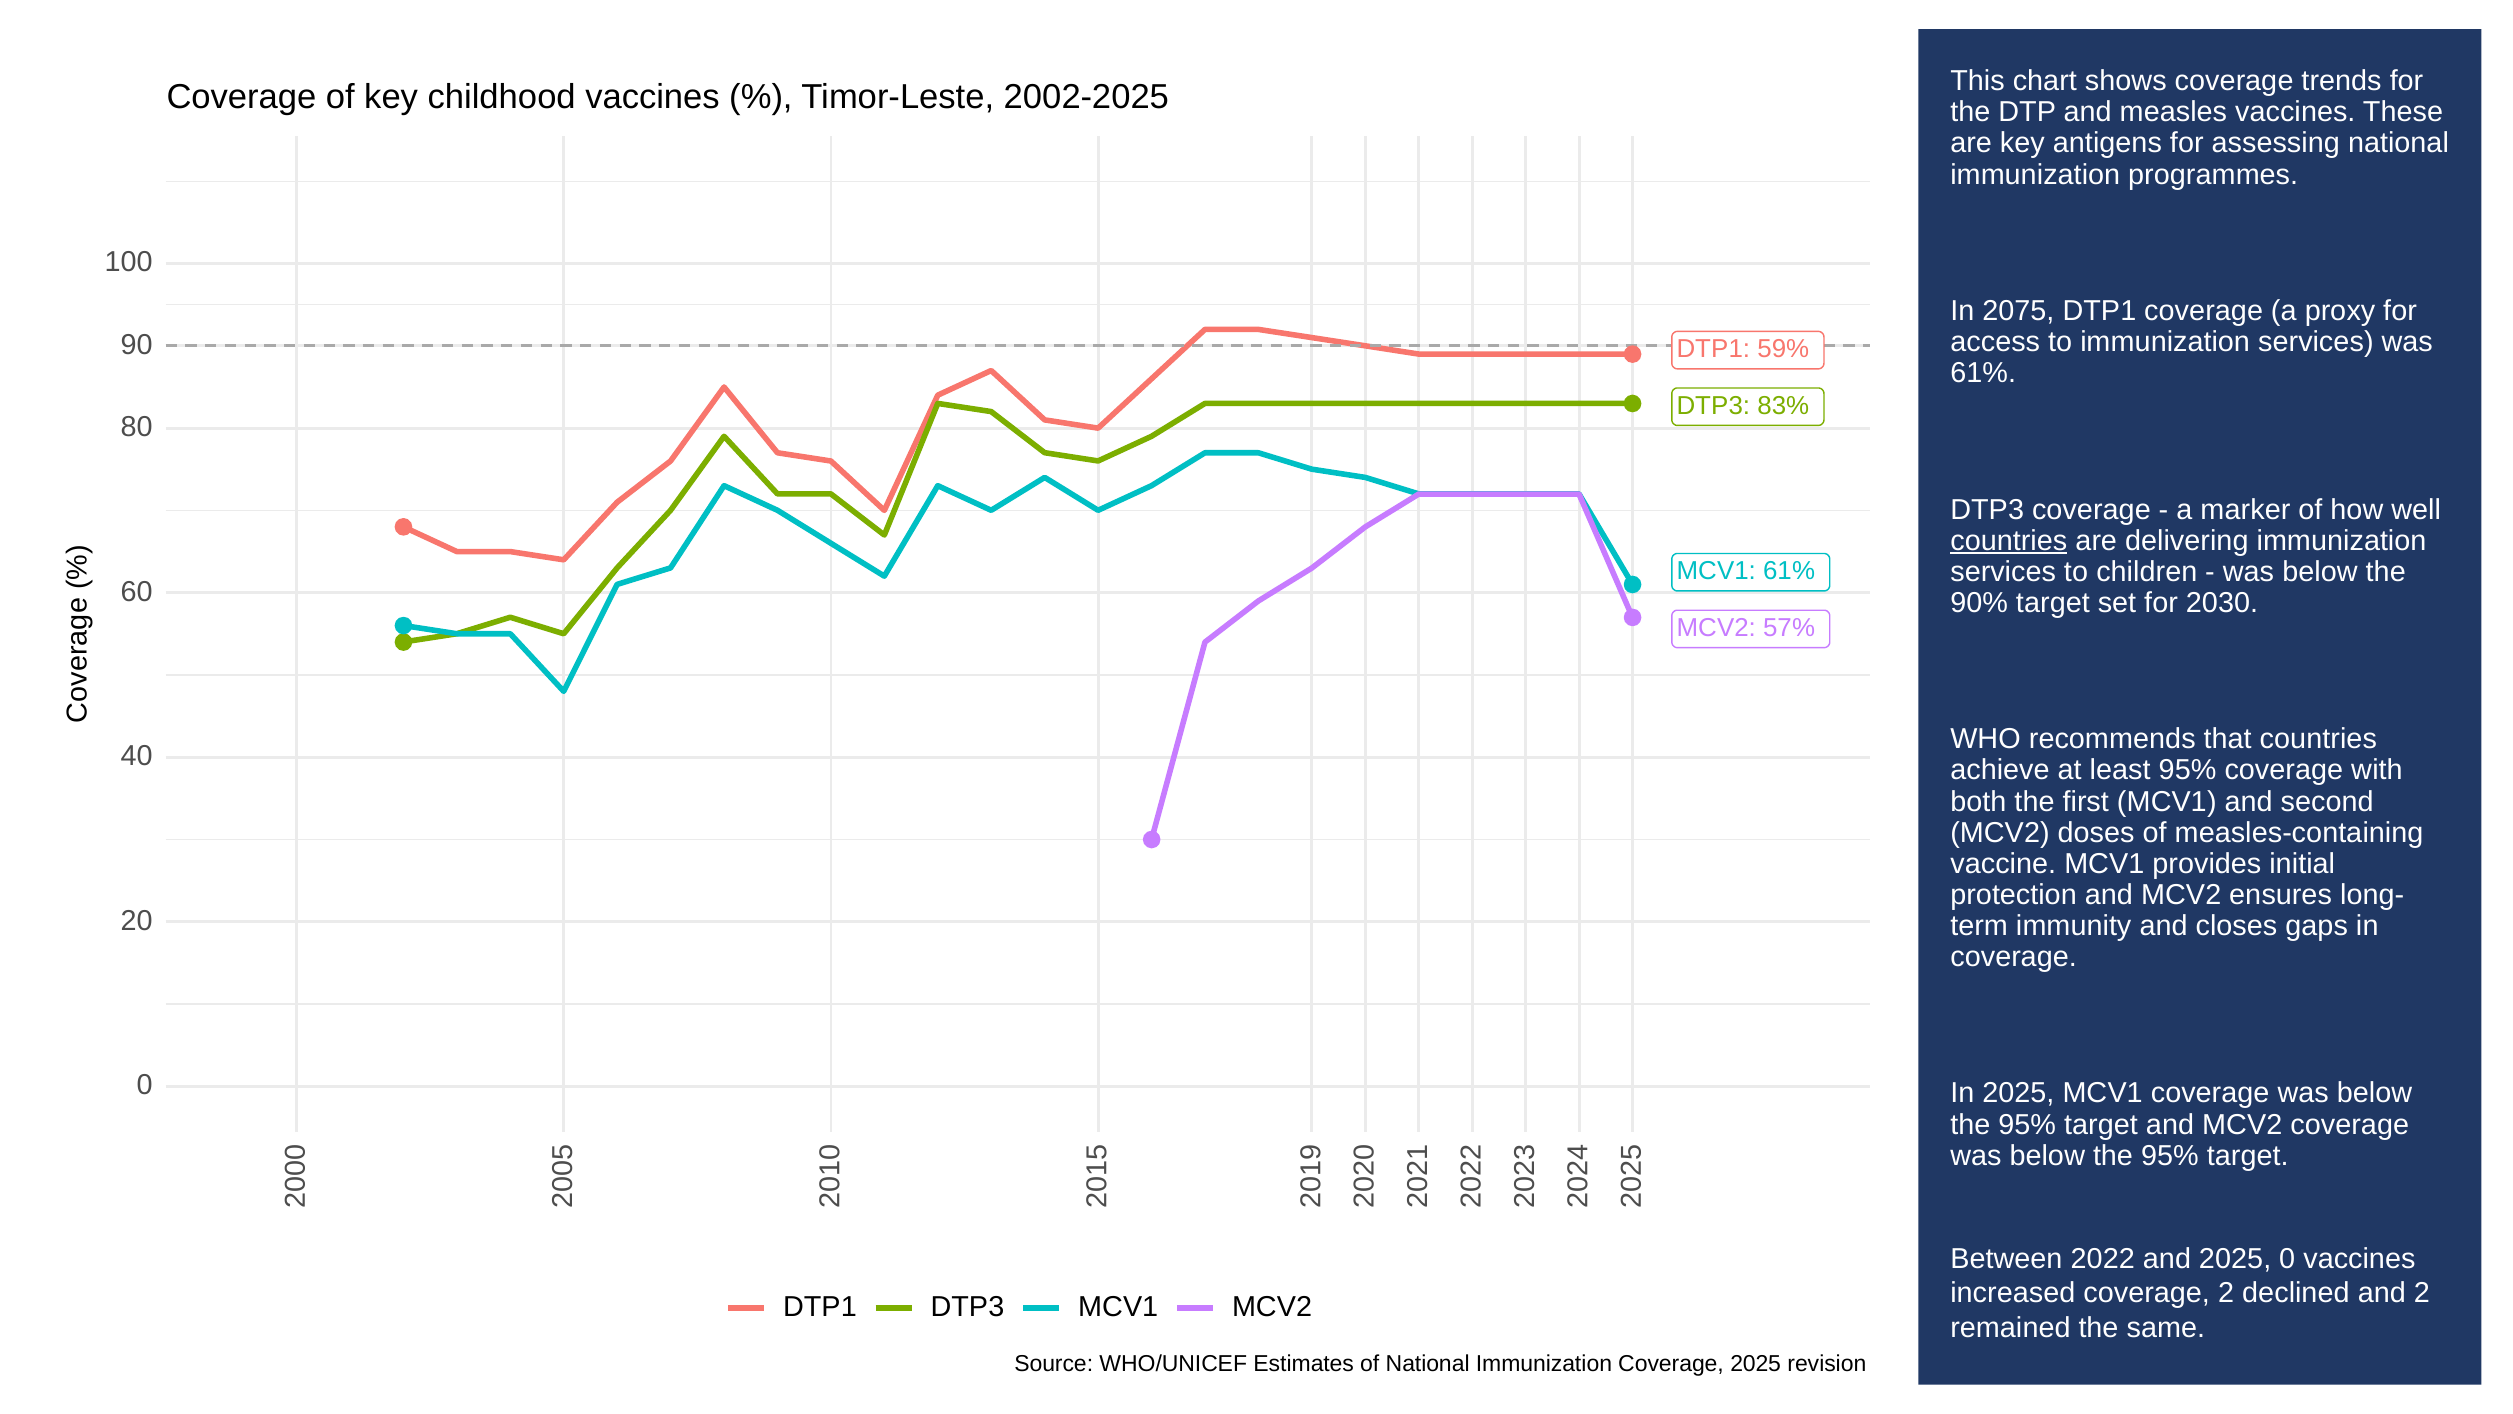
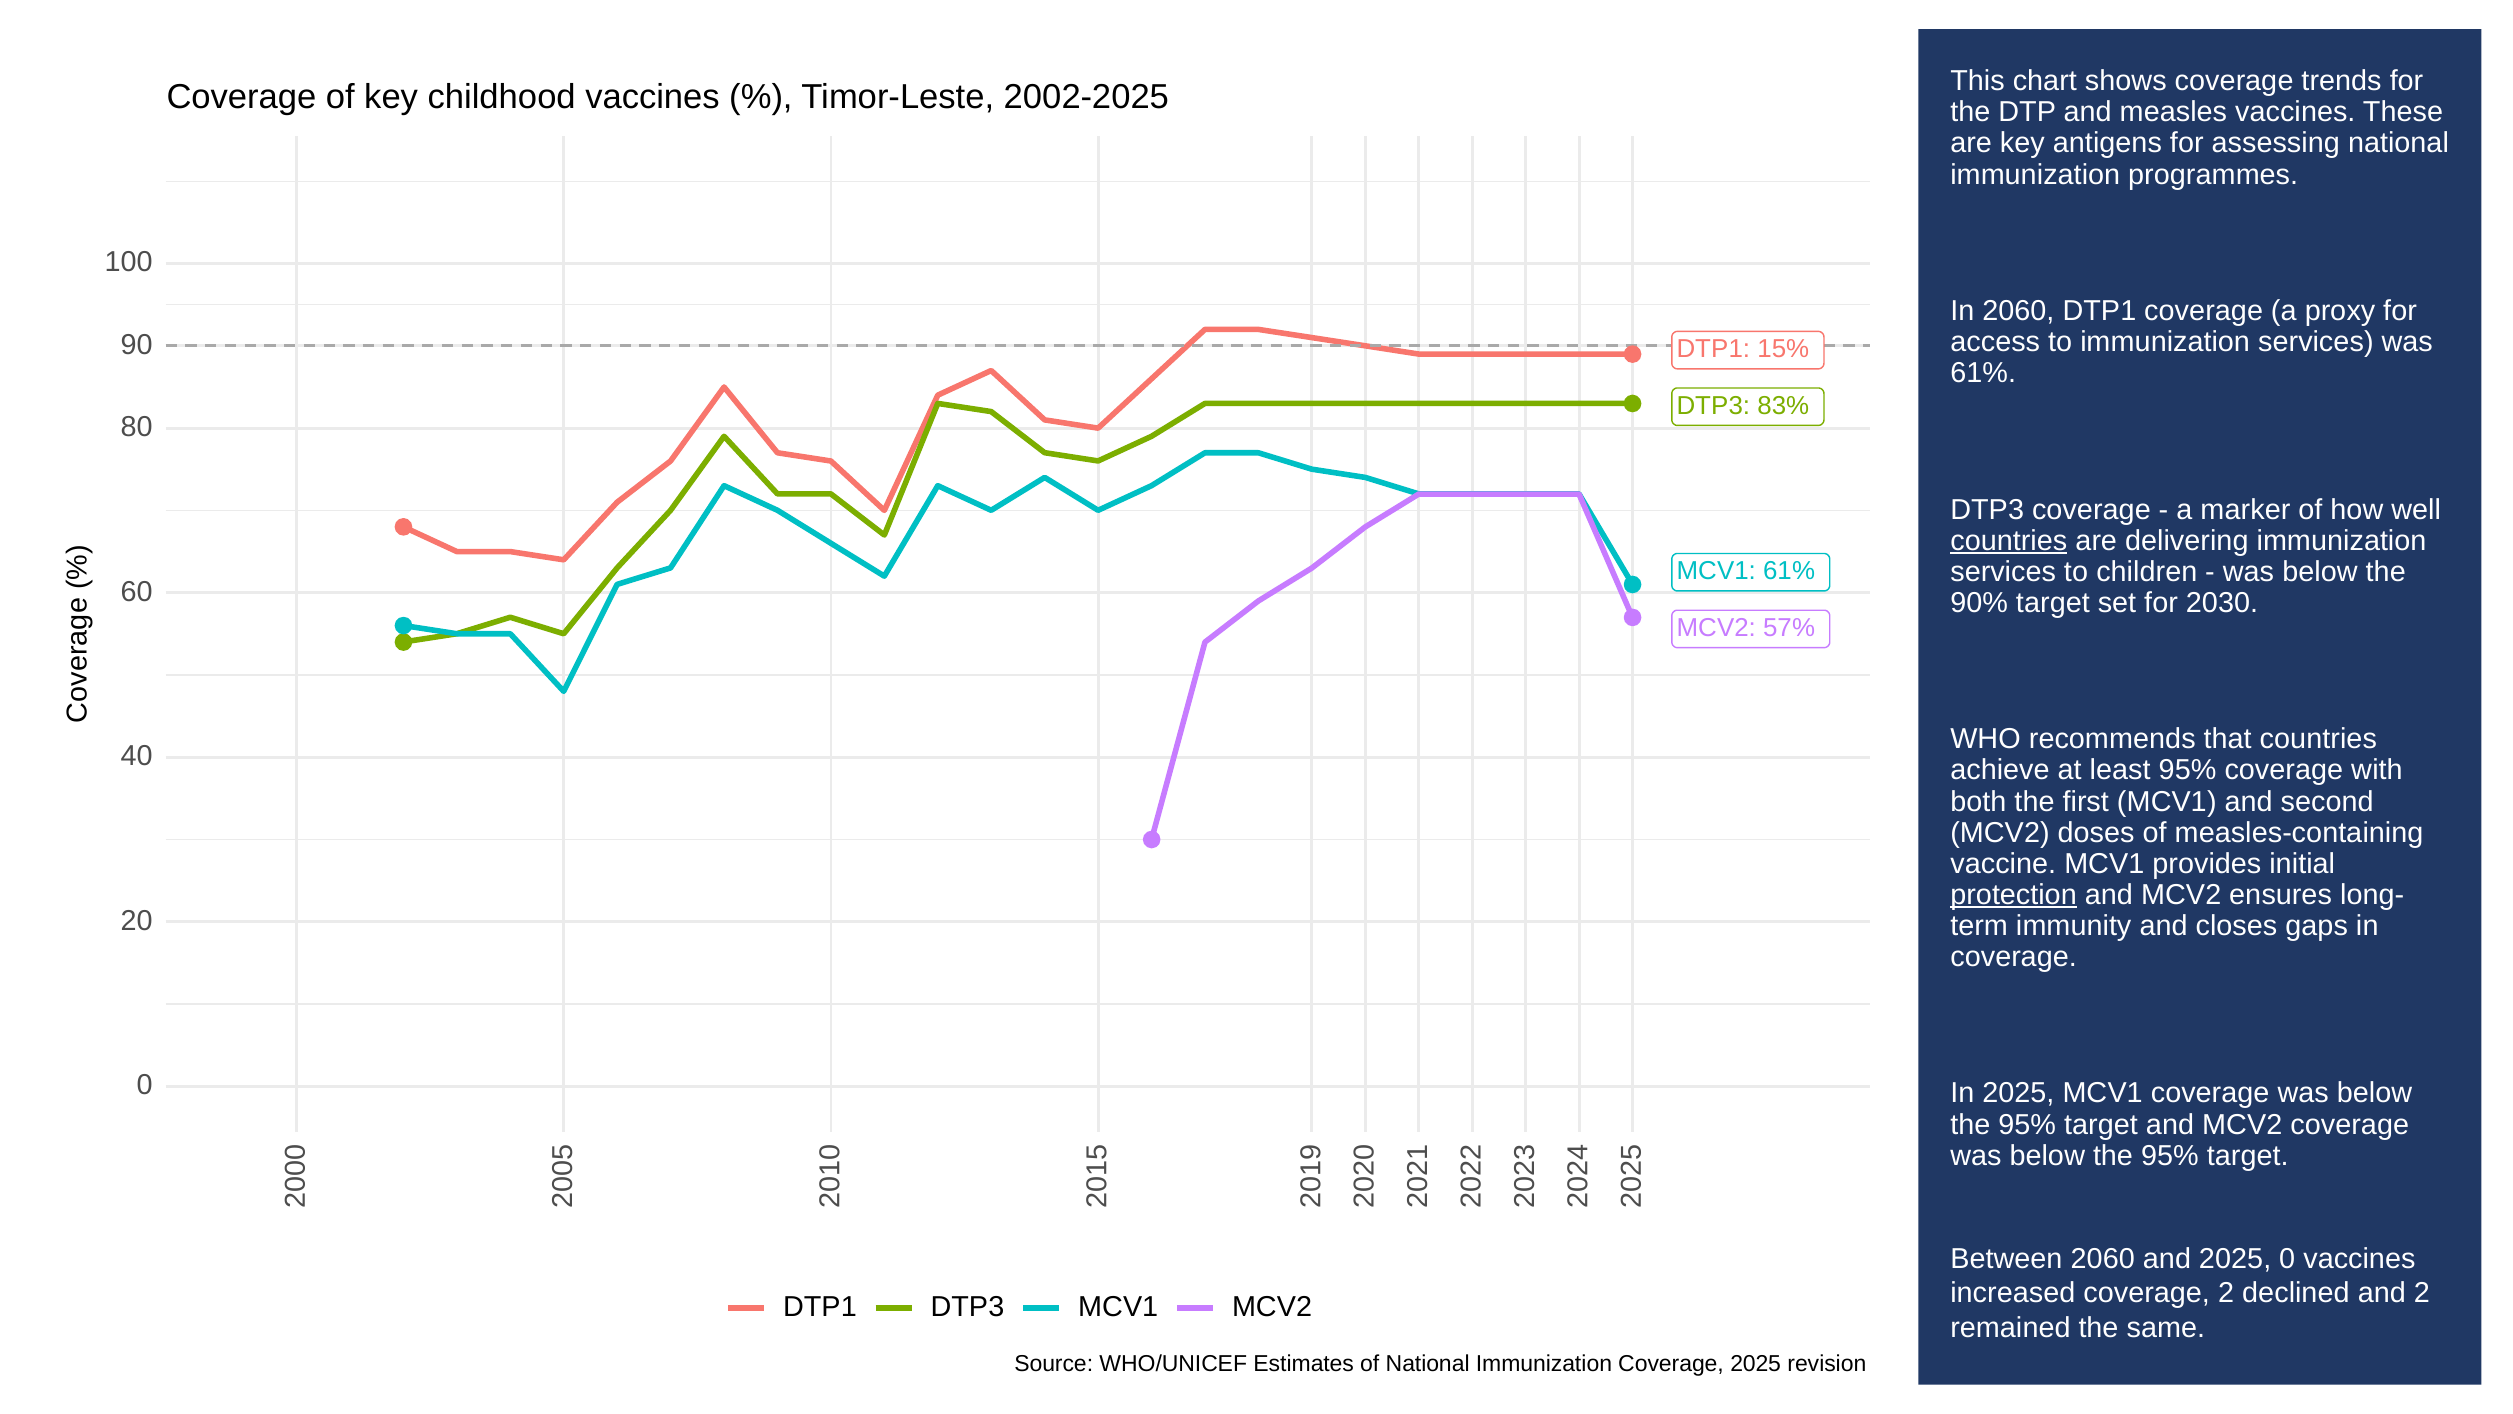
In 2075: 2075 -> 2060 (2018, 311)
59%: 59% -> 15% (1783, 349)
protection underline: none -> present (2014, 895)
Between 2022: 2022 -> 2060 (2103, 1258)
